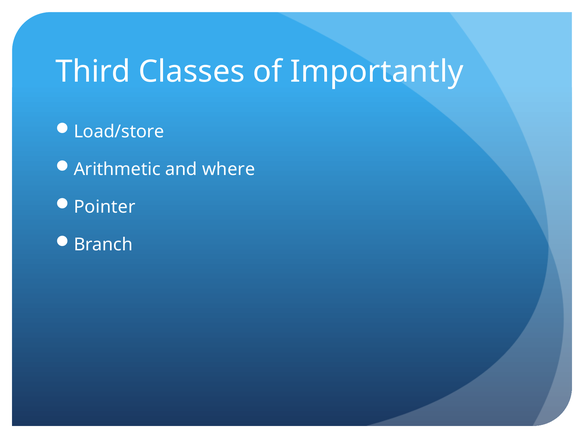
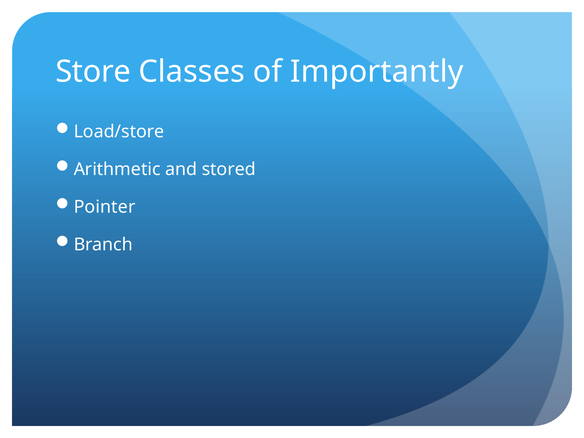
Third: Third -> Store (93, 72)
where: where -> stored (229, 169)
